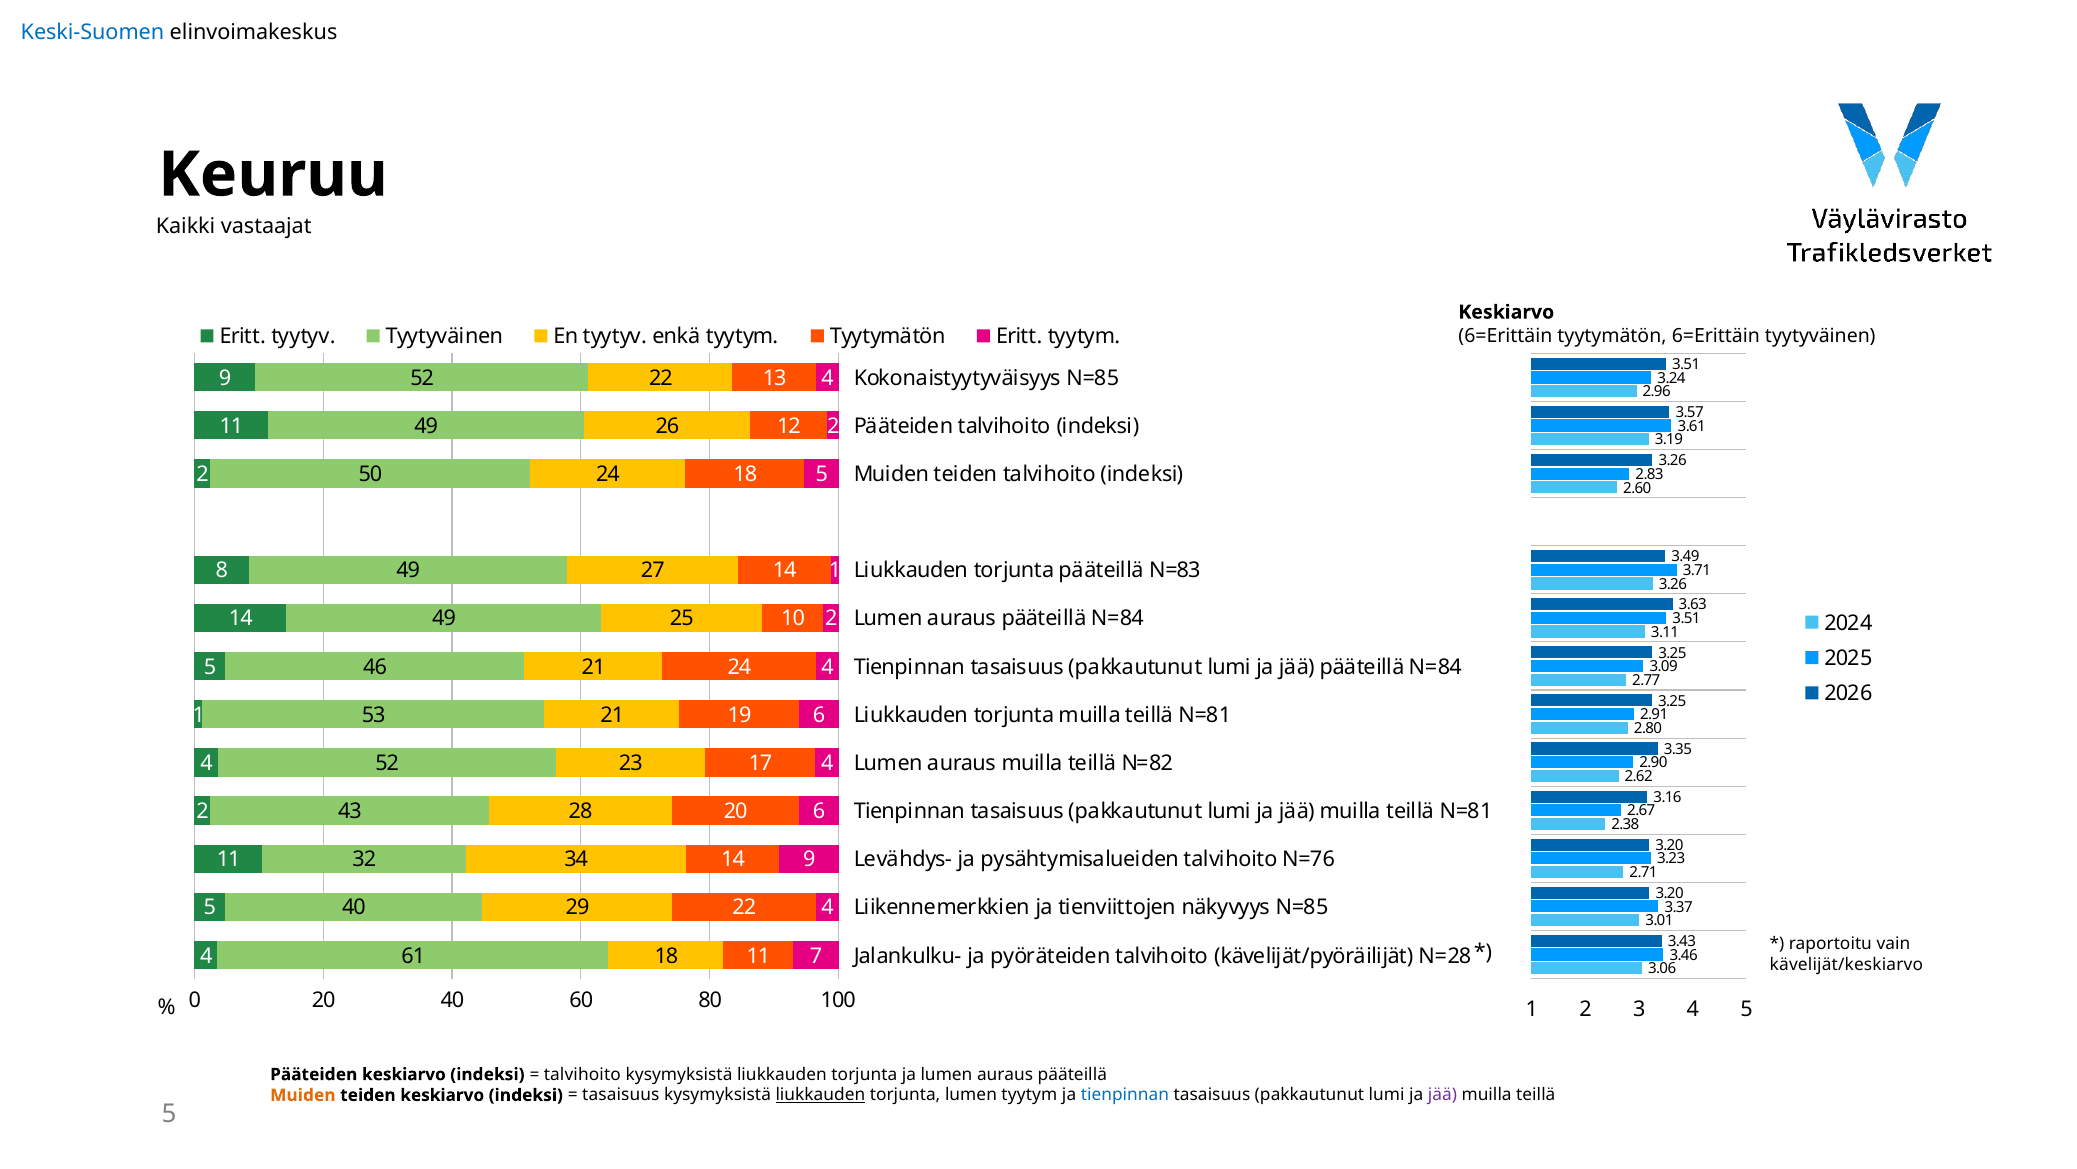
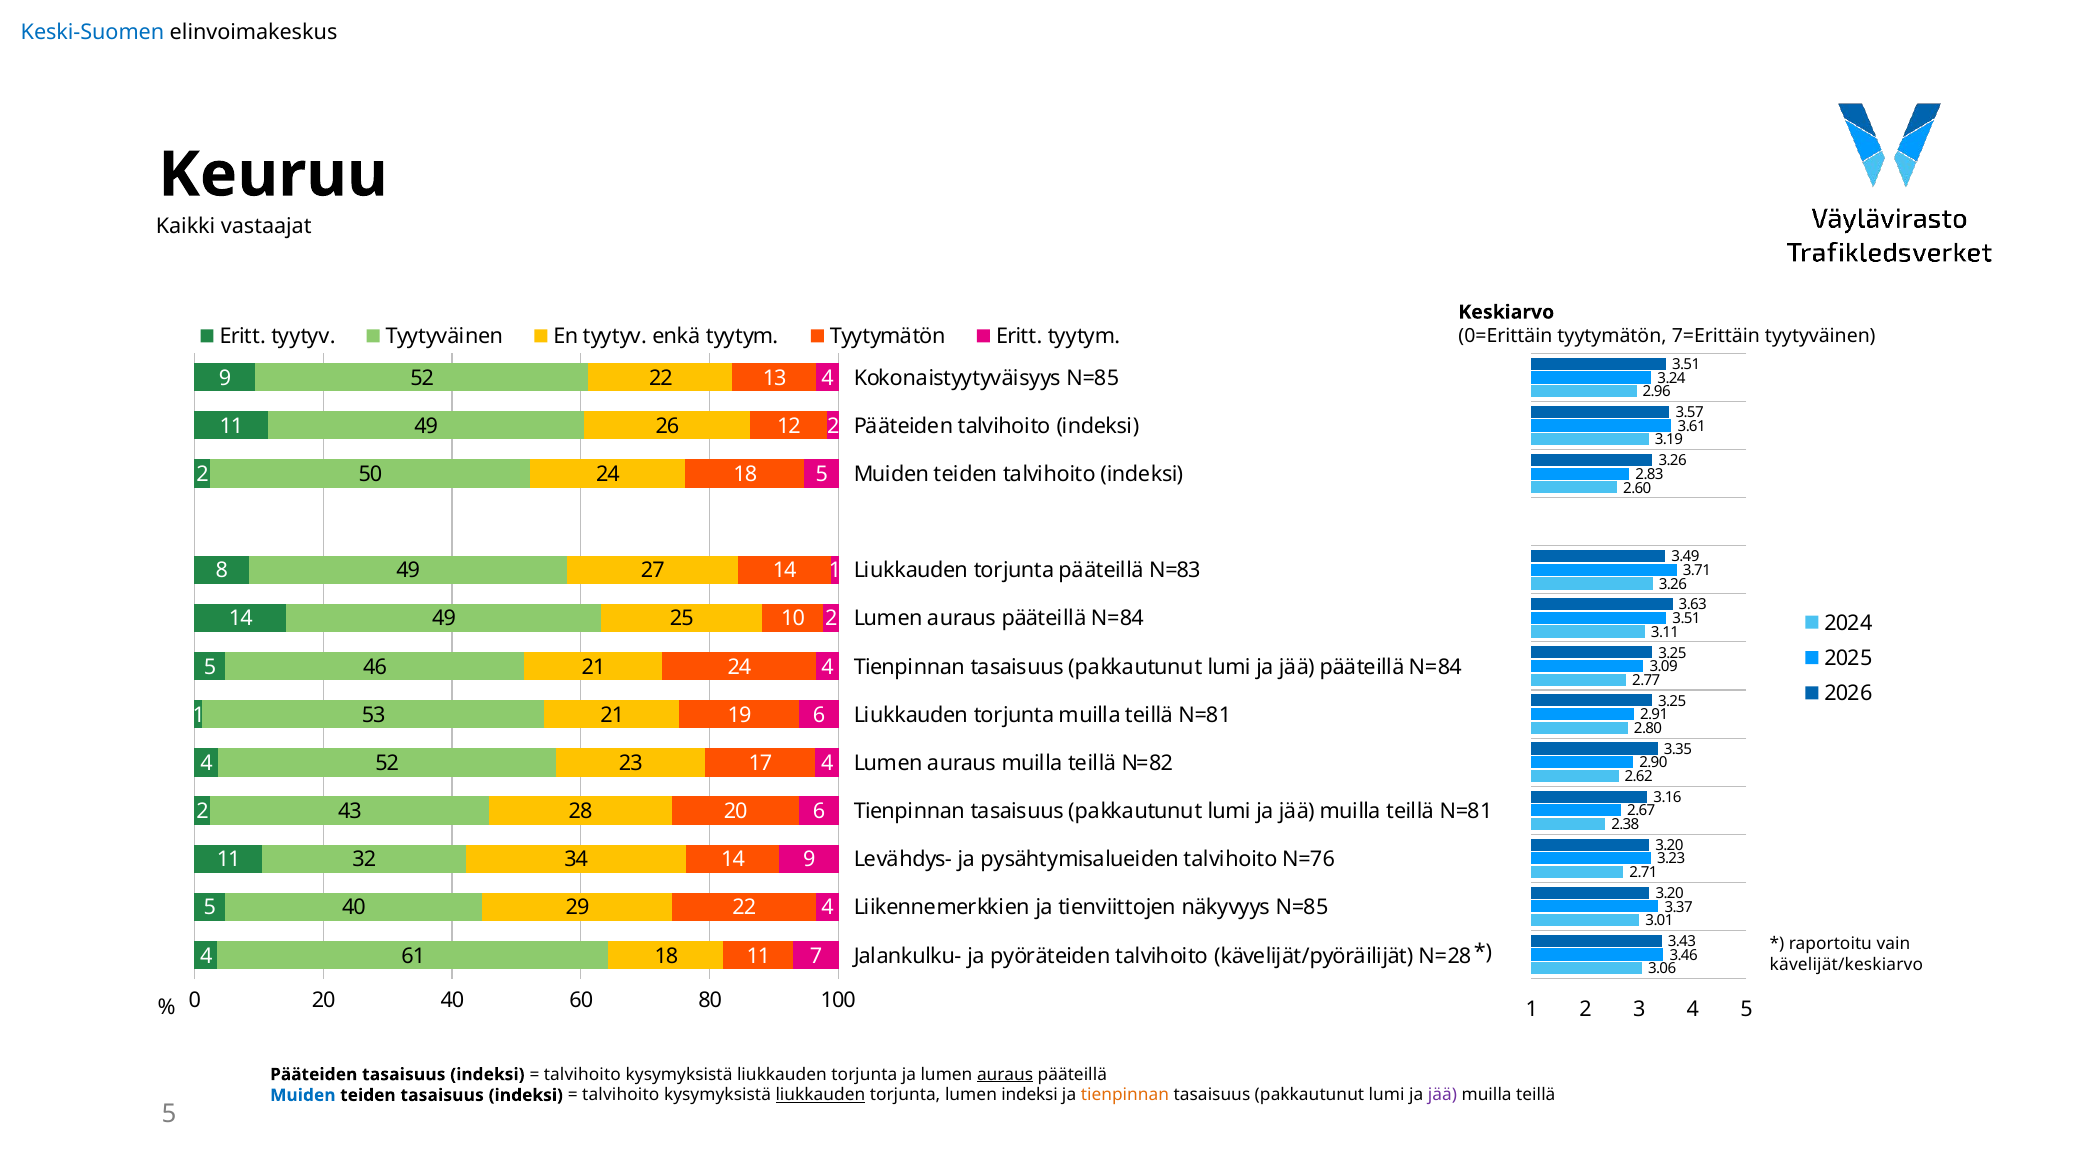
6=Erittäin: 6=Erittäin -> 0=Erittäin (1505, 335)
tyytymätön 6=Erittäin: 6=Erittäin -> 7=Erittäin (1716, 335)
Pääteiden keskiarvo: keskiarvo -> tasaisuus (404, 1074)
auraus underline: none -> present (1005, 1074)
Muiden colour: orange -> blue (303, 1095)
teiden keskiarvo: keskiarvo -> tasaisuus (442, 1095)
tasaisuus: tasaisuus -> talvihoito (621, 1095)
lumen tyytym: tyytym -> indeksi (1030, 1095)
tienpinnan colour: blue -> orange (1125, 1095)
